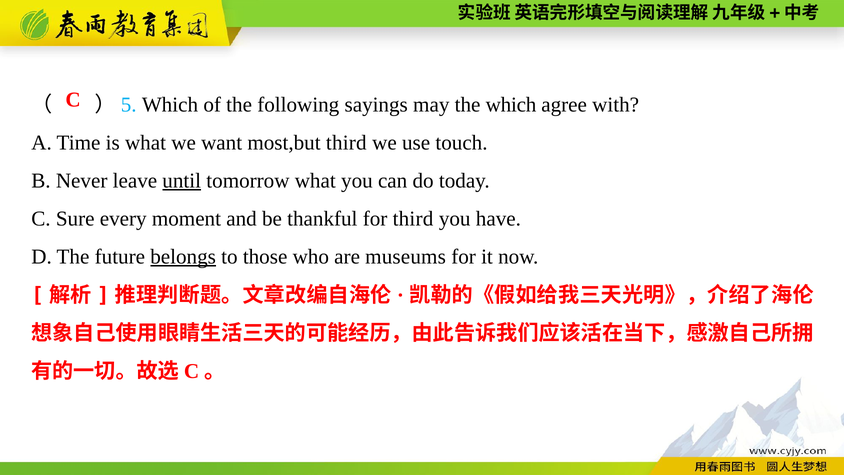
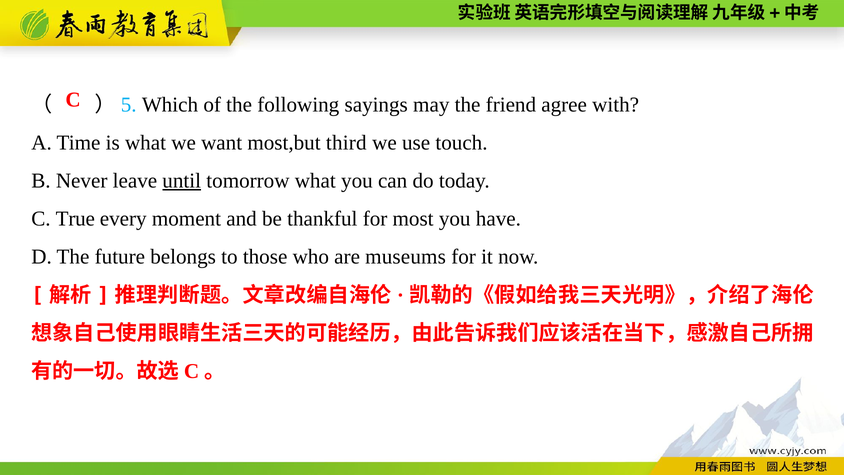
the which: which -> friend (511, 105)
Sure: Sure -> True (75, 219)
for third: third -> most (413, 219)
belongs underline: present -> none (183, 257)
